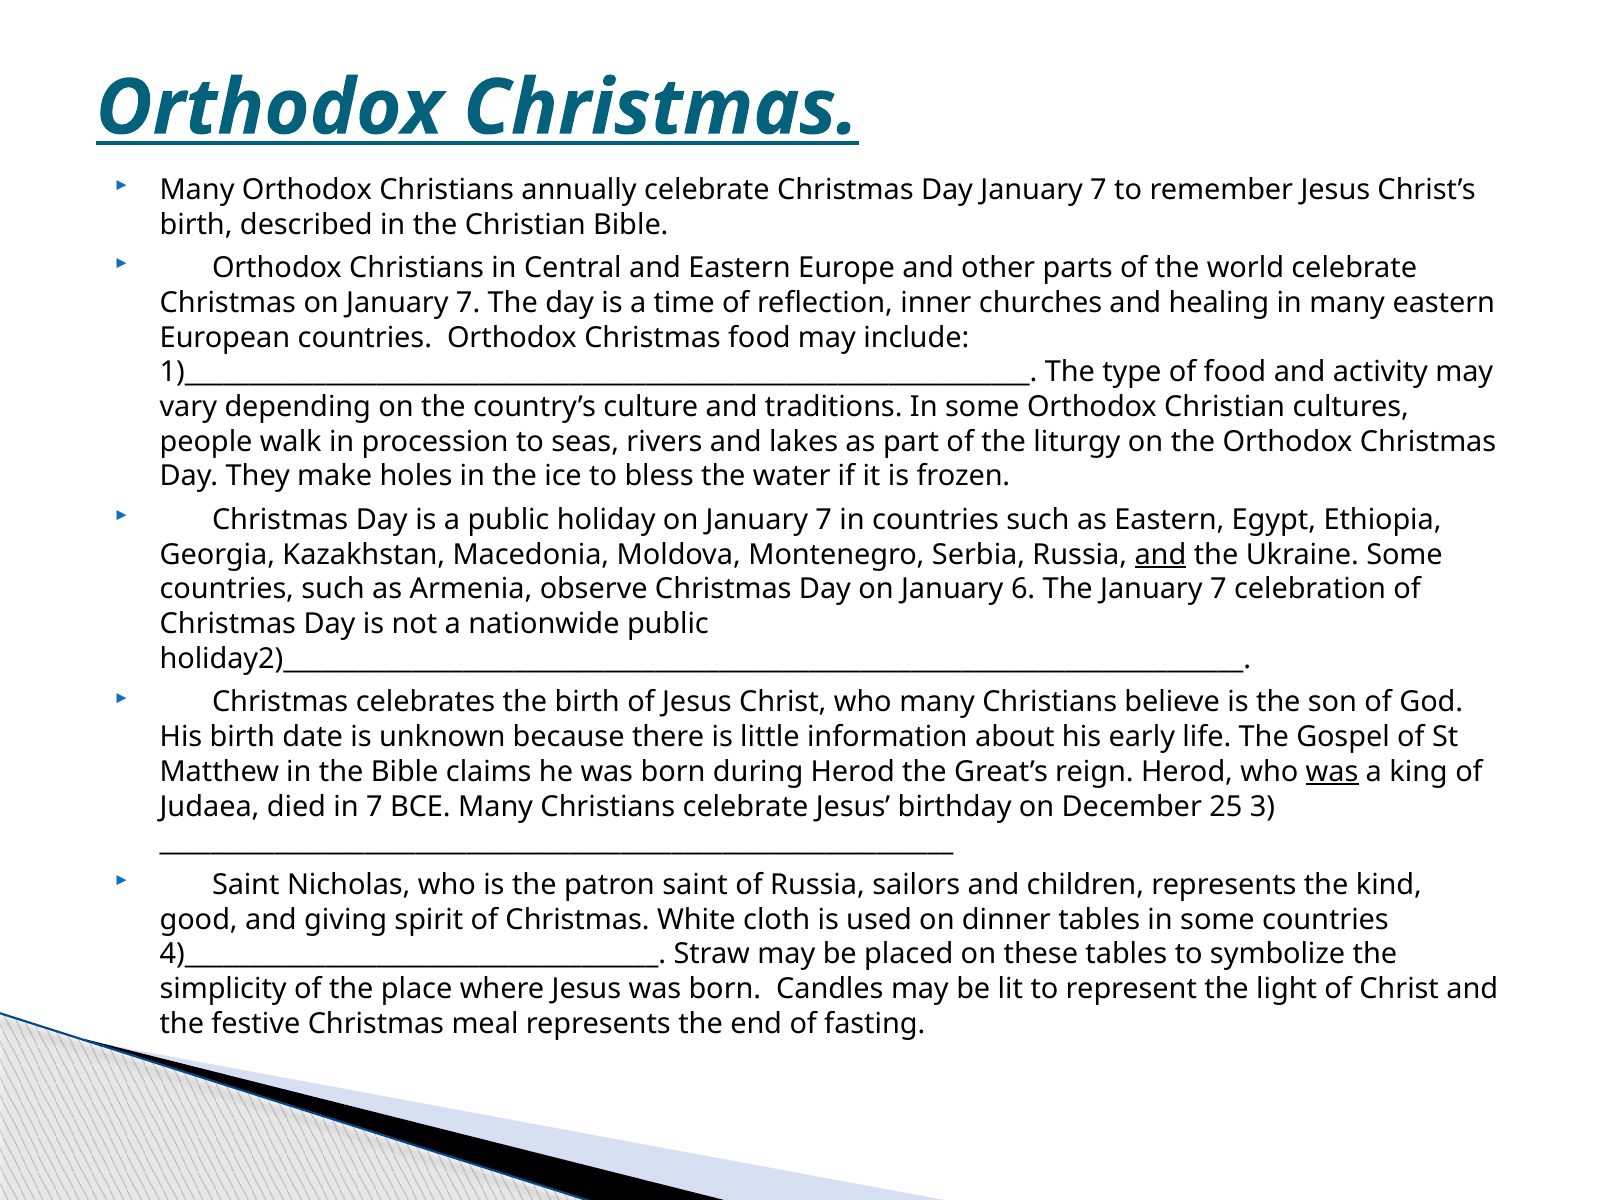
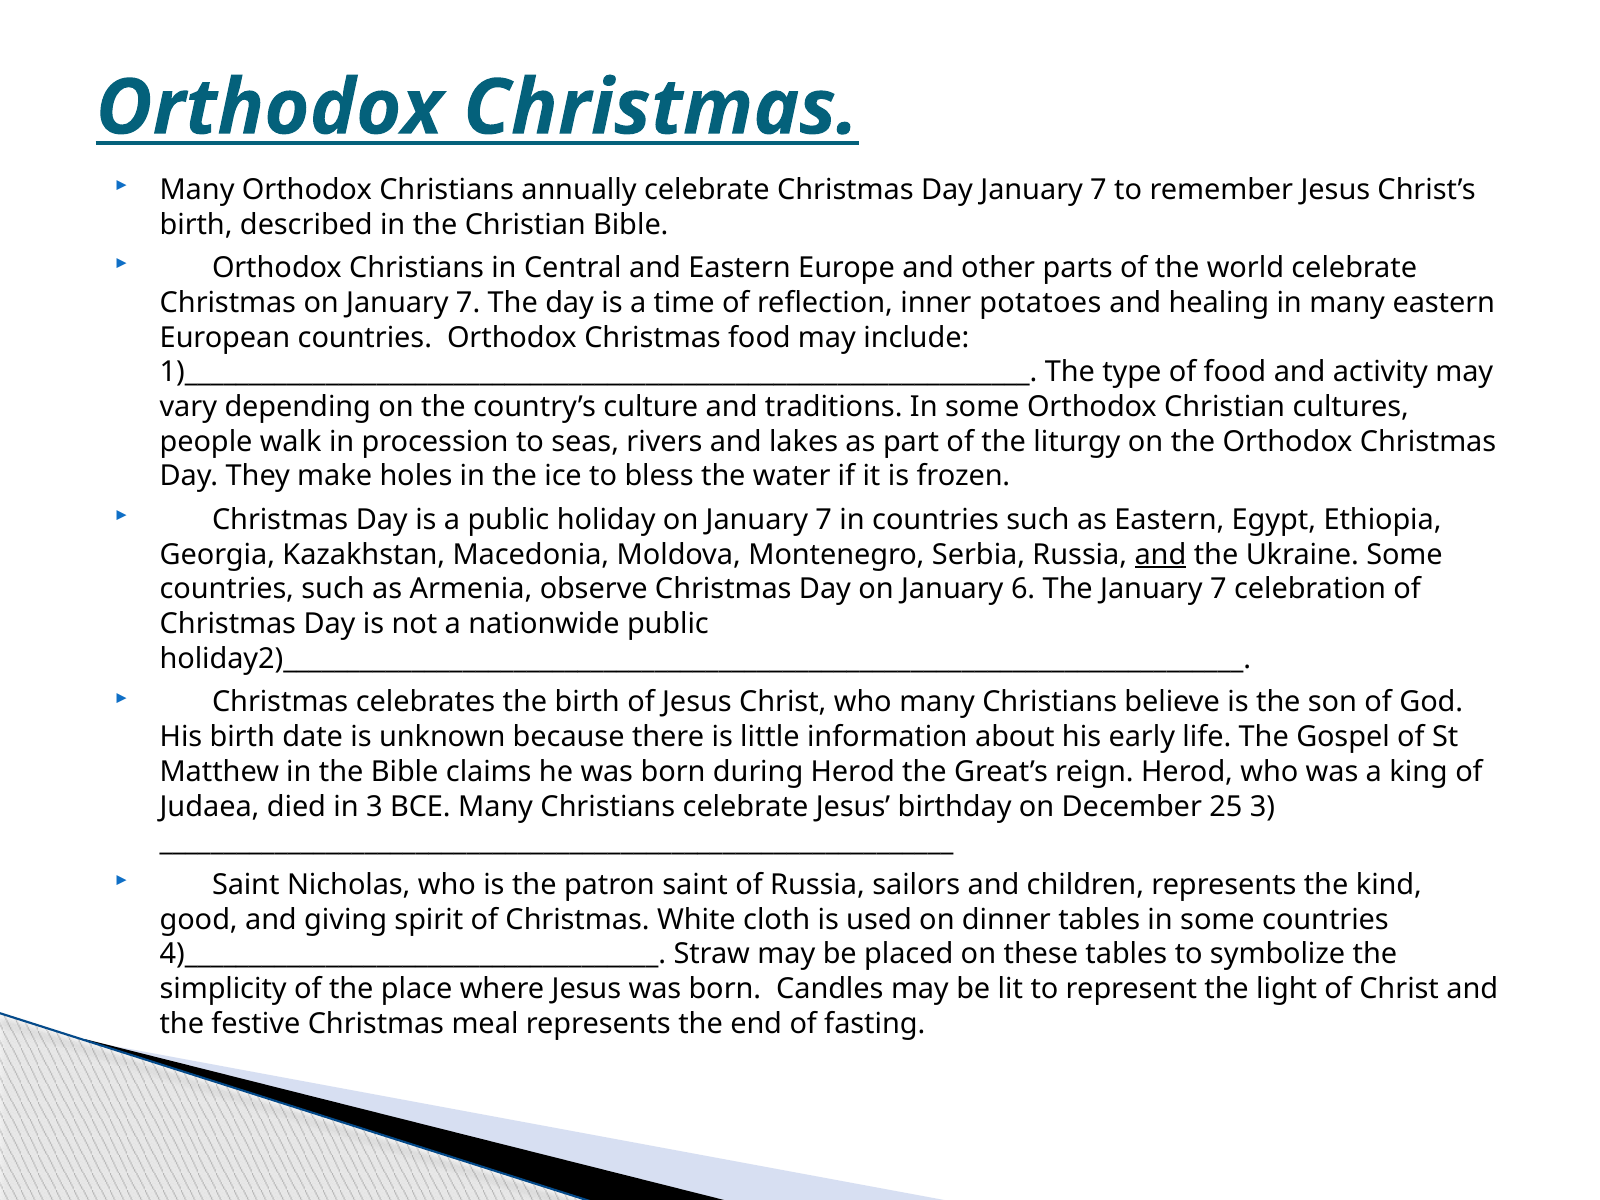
churches: churches -> potatoes (1040, 303)
was underline: present -> none (1332, 772)
in 7: 7 -> 3 (374, 806)
